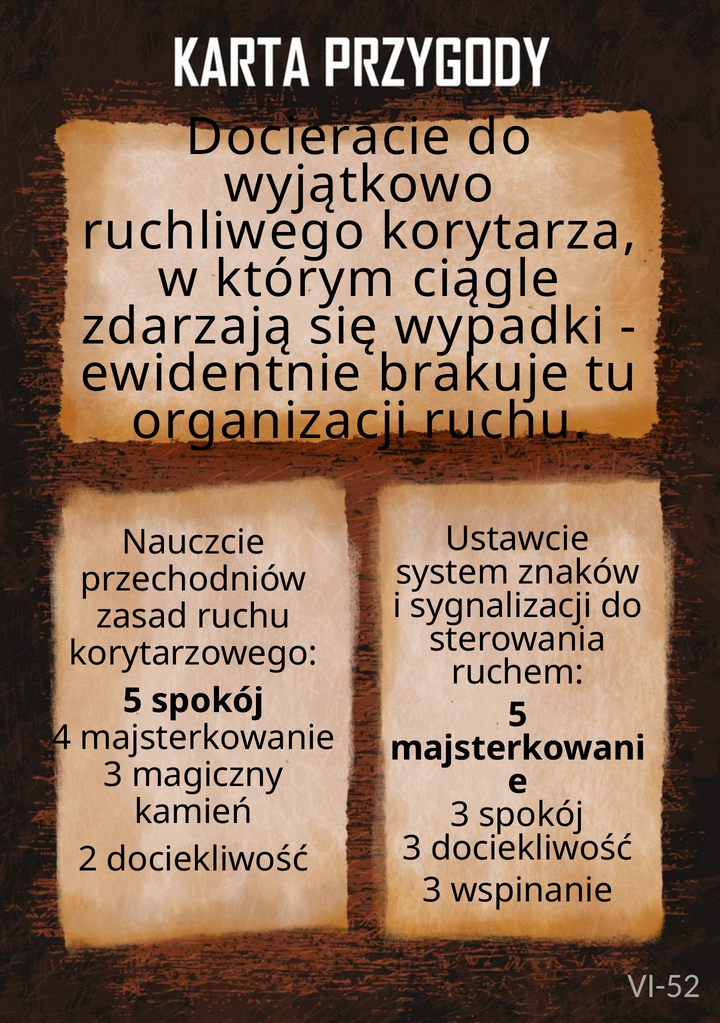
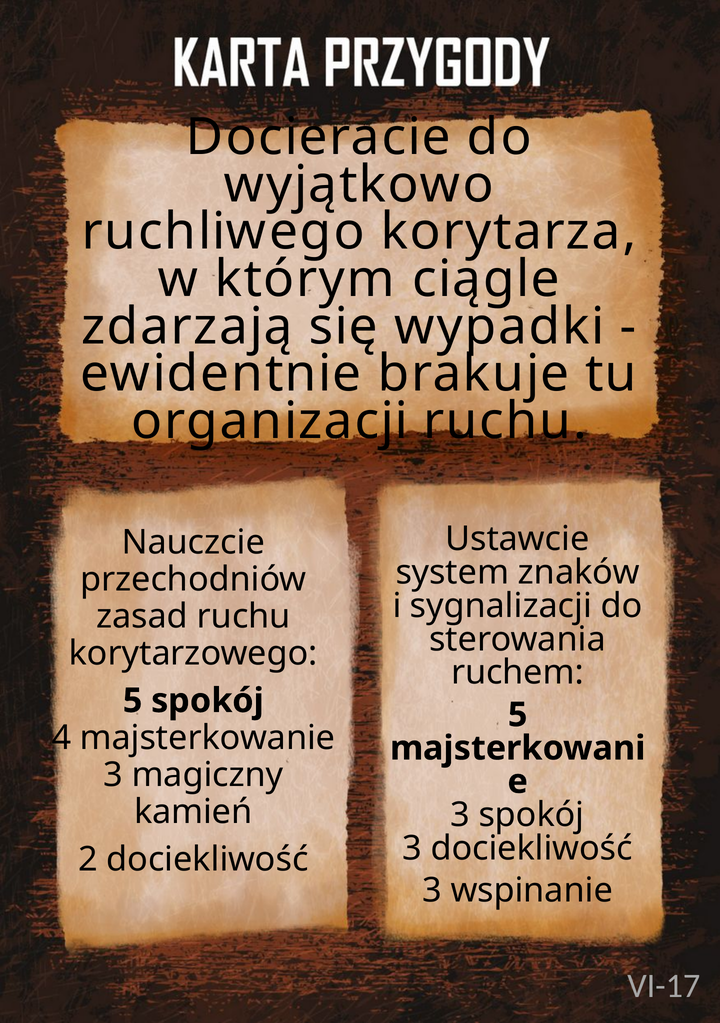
VI-52: VI-52 -> VI-17 (664, 986)
